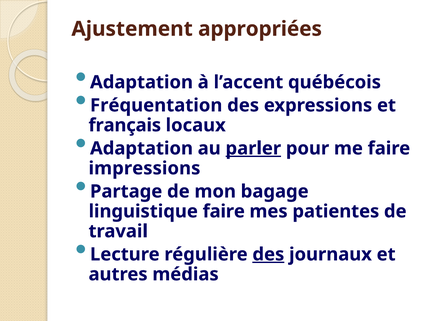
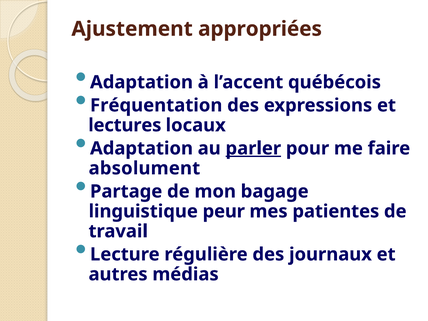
français: français -> lectures (125, 125)
impressions: impressions -> absolument (144, 168)
linguistique faire: faire -> peur (224, 211)
des underline: present -> none (268, 254)
